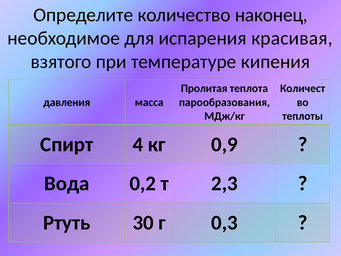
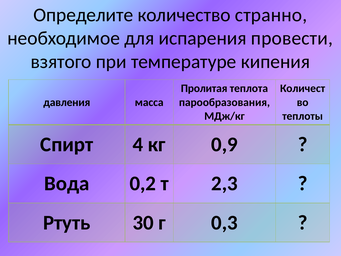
наконец: наконец -> странно (271, 15)
красивая: красивая -> провести (292, 38)
